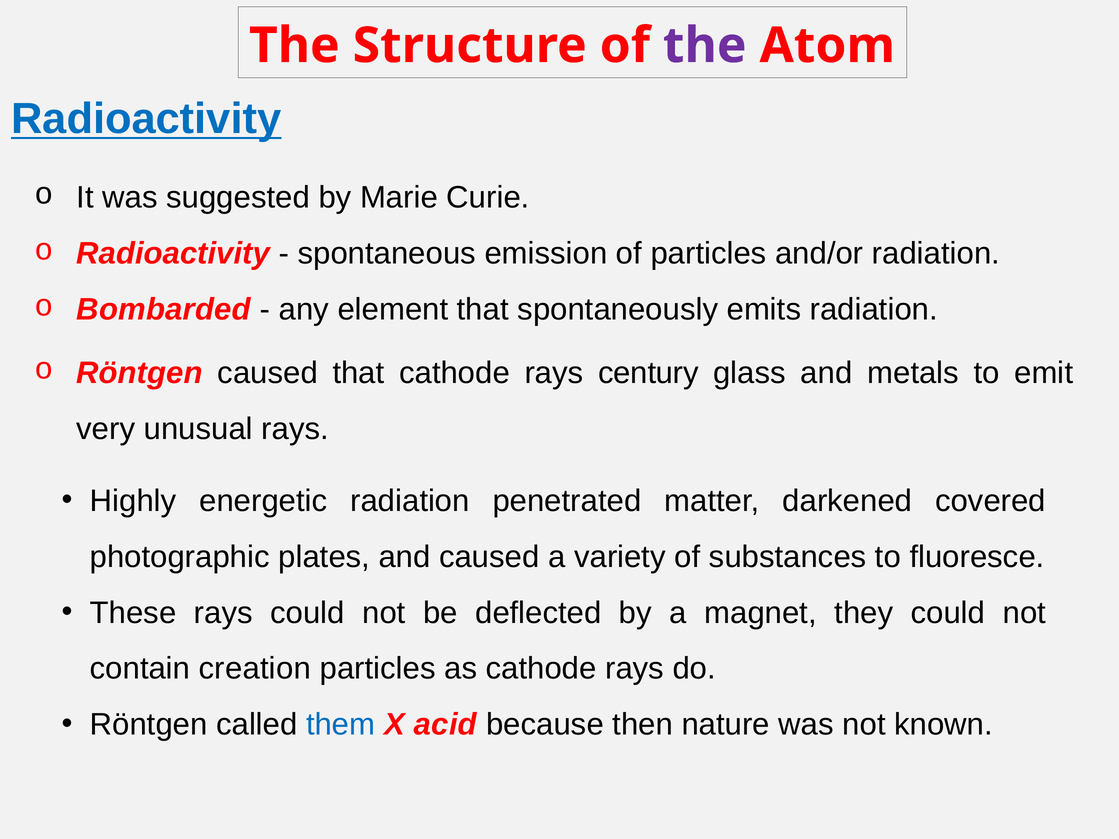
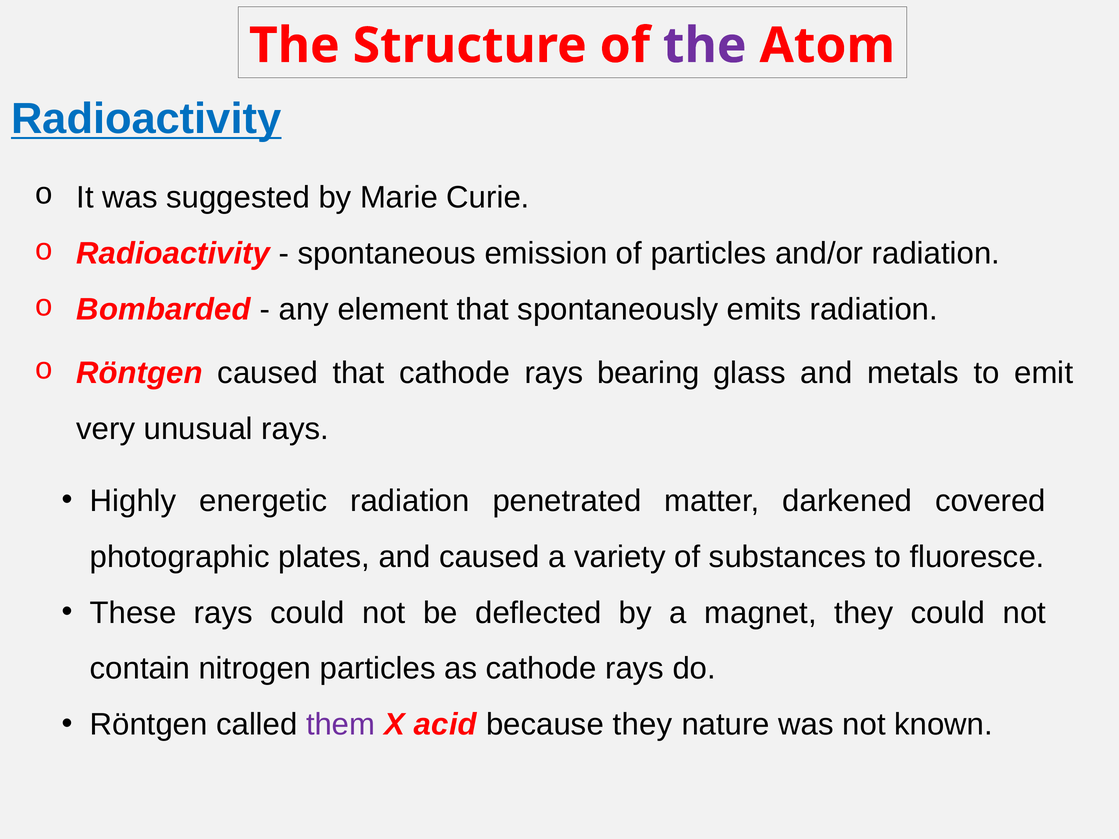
century: century -> bearing (648, 373)
creation: creation -> nitrogen (255, 669)
them colour: blue -> purple (341, 725)
because then: then -> they (643, 725)
